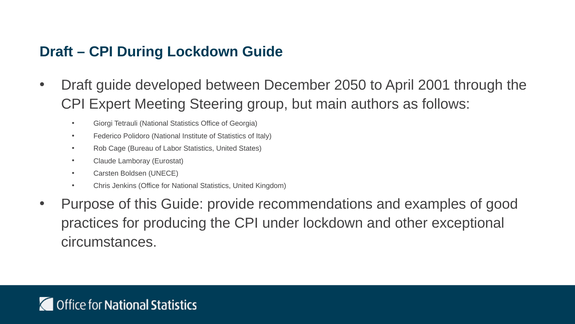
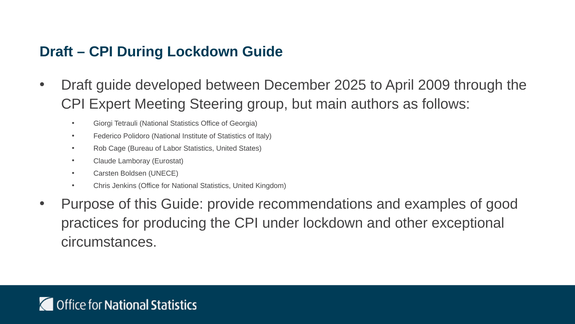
2050: 2050 -> 2025 (350, 85)
2001: 2001 -> 2009 (434, 85)
